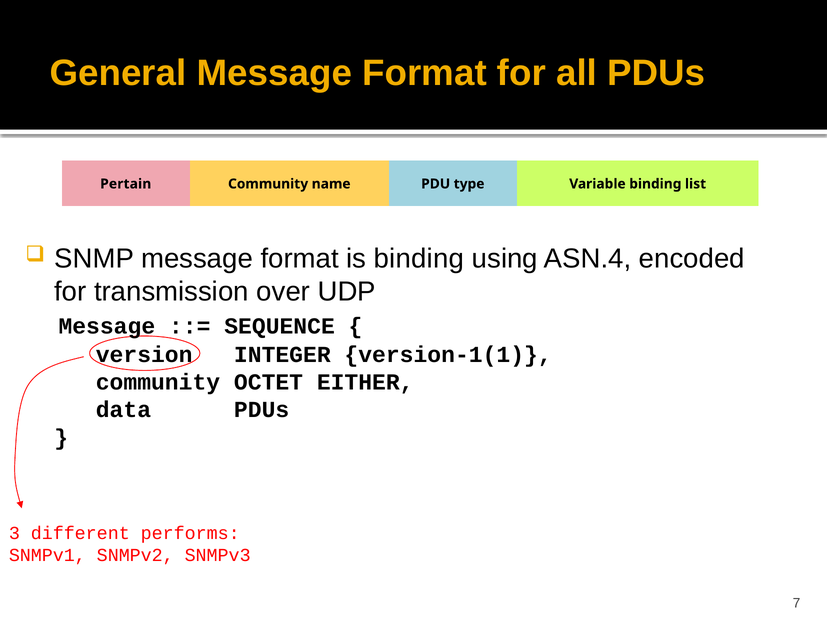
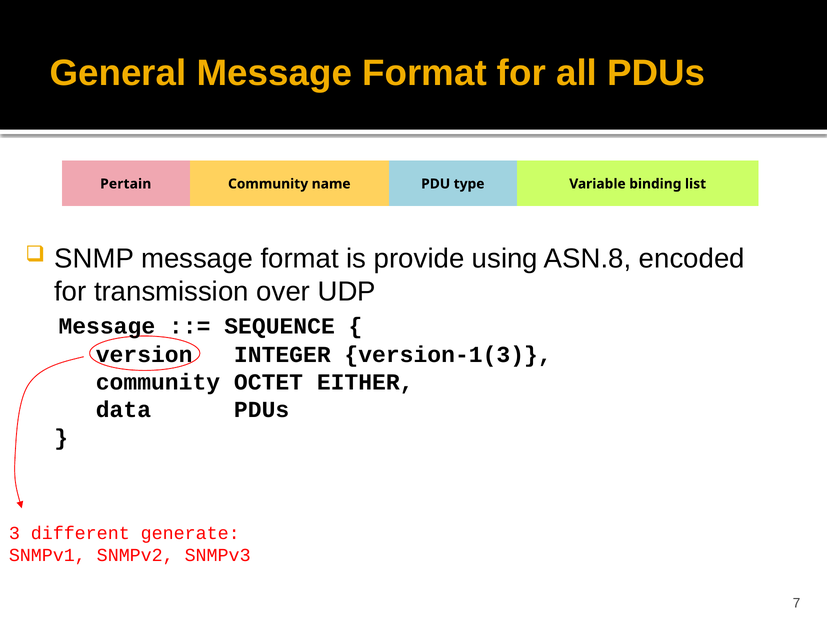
is binding: binding -> provide (419, 259)
ASN.4: ASN.4 -> ASN.8 (588, 259)
version-1(1: version-1(1 -> version-1(3 (448, 355)
performs: performs -> generate (190, 534)
